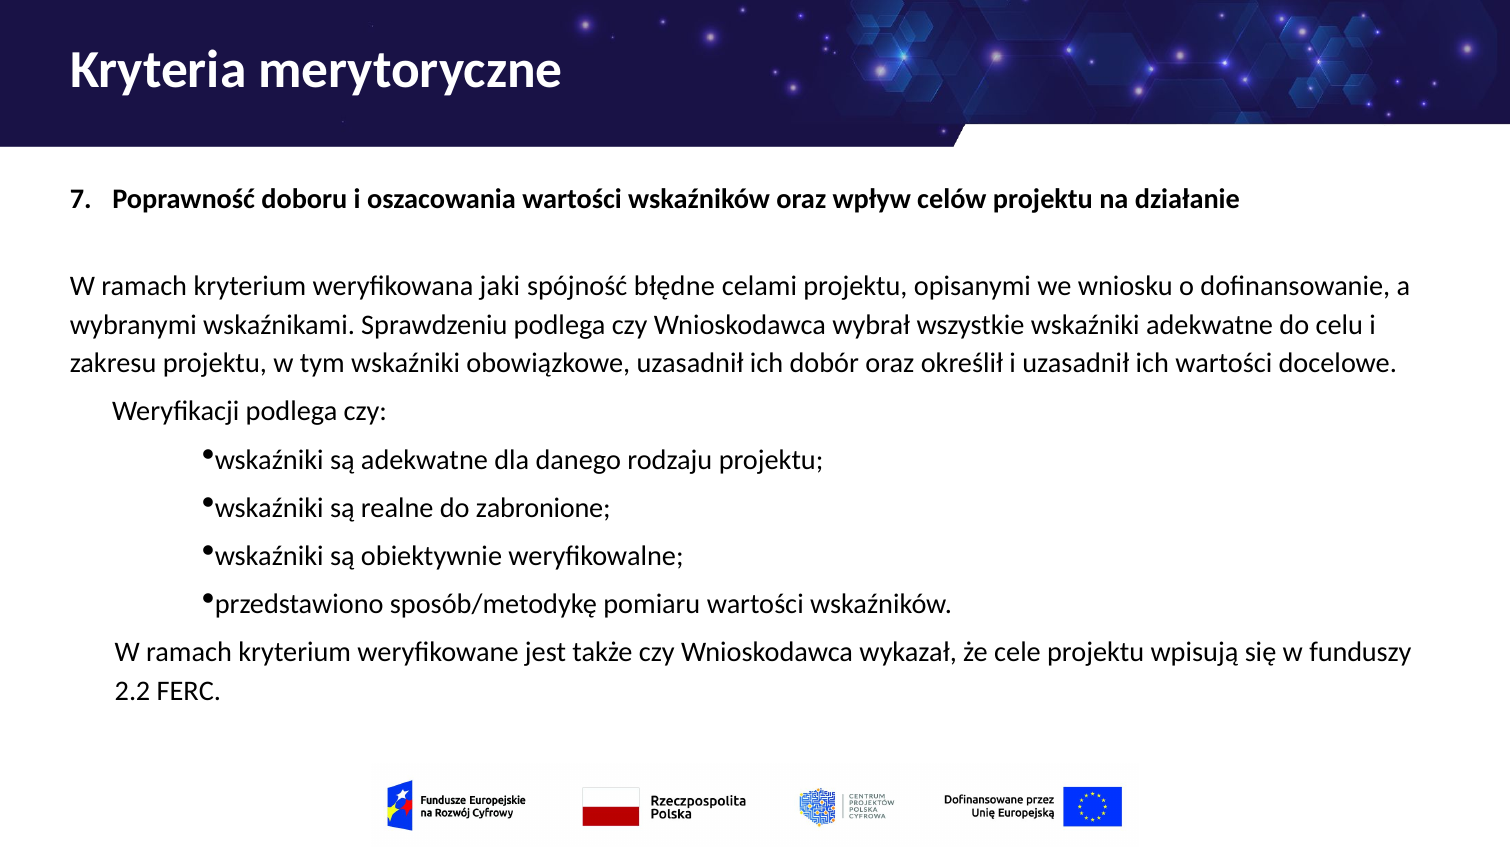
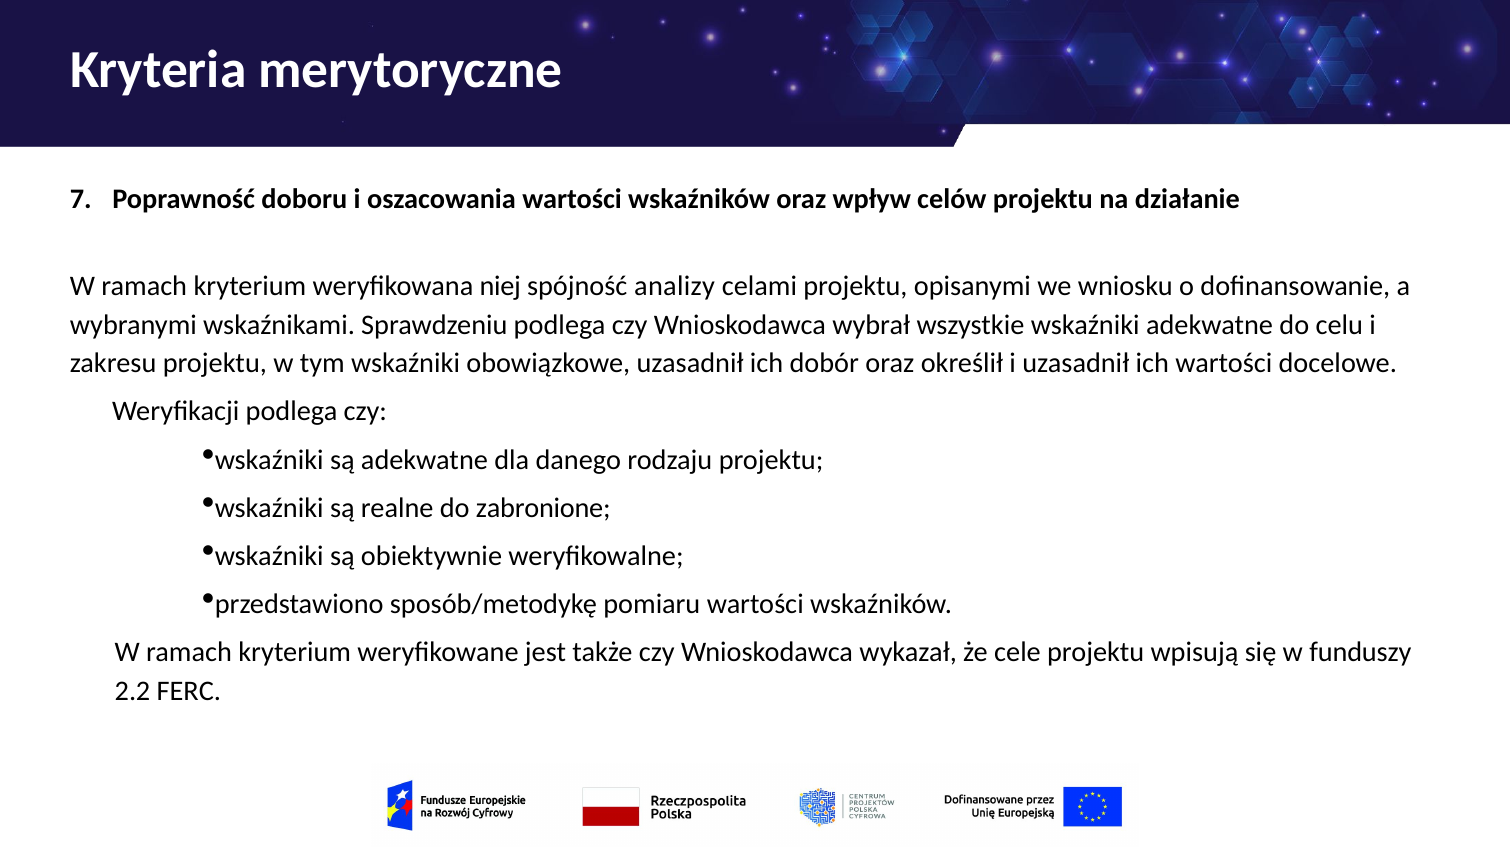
jaki: jaki -> niej (500, 286)
błędne: błędne -> analizy (674, 286)
